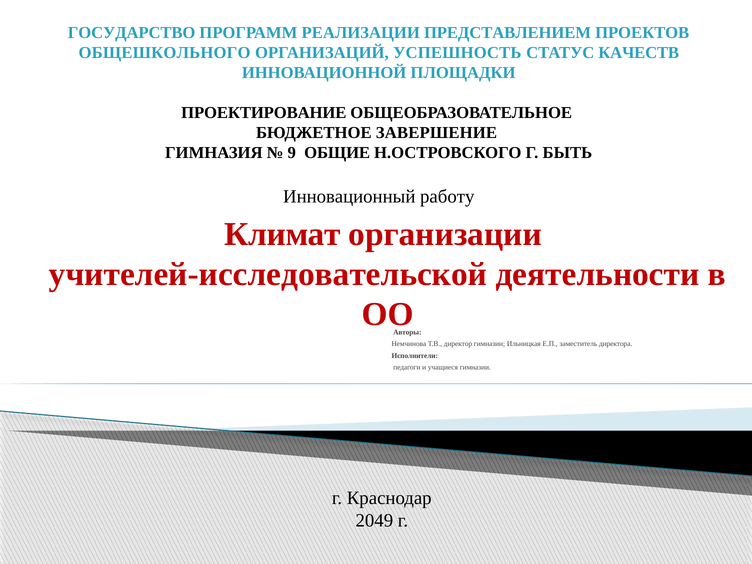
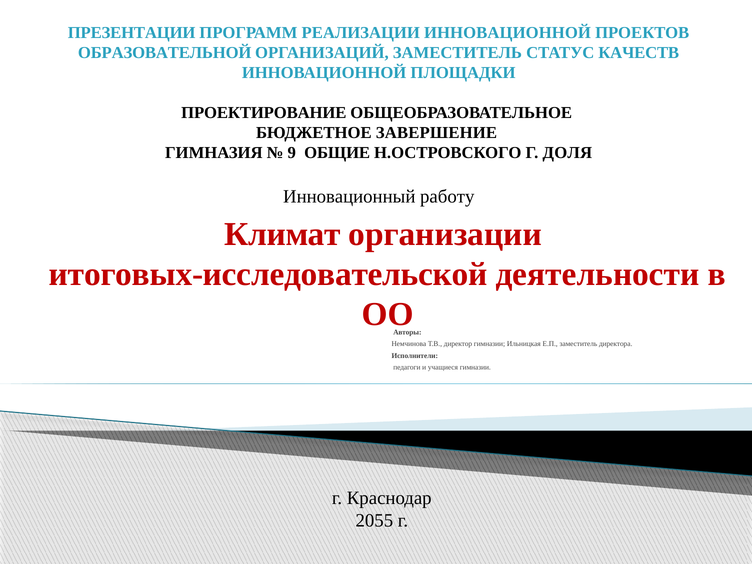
ГОСУДАРСТВО: ГОСУДАРСТВО -> ПРЕЗЕНТАЦИИ (132, 33)
РЕАЛИЗАЦИИ ПРЕДСТАВЛЕНИЕМ: ПРЕДСТАВЛЕНИЕМ -> ИННОВАЦИОННОЙ (507, 33)
ОБЩЕШКОЛЬНОГО: ОБЩЕШКОЛЬНОГО -> ОБРАЗОВАТЕЛЬНОЙ (165, 53)
ОРГАНИЗАЦИЙ УСПЕШНОСТЬ: УСПЕШНОСТЬ -> ЗАМЕСТИТЕЛЬ (457, 53)
БЫТЬ: БЫТЬ -> ДОЛЯ (567, 153)
учителей-исследовательской: учителей-исследовательской -> итоговых-исследовательской (268, 274)
2049: 2049 -> 2055 (374, 521)
